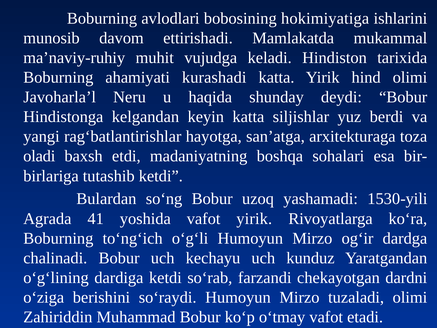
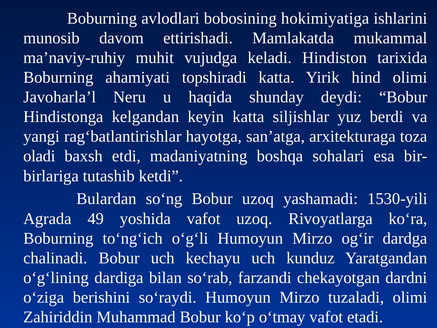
kurashadi: kurashadi -> topshiradi (214, 77)
41: 41 -> 49 (96, 218)
vafot yirik: yirik -> uzoq (254, 218)
dardiga ketdi: ketdi -> bilan (165, 277)
